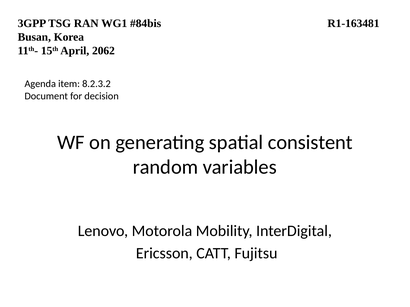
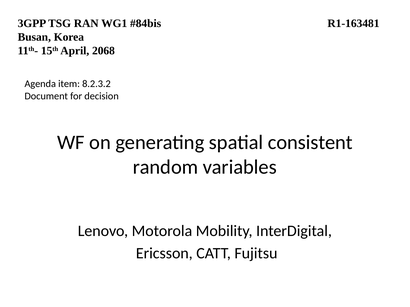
2062: 2062 -> 2068 (103, 51)
